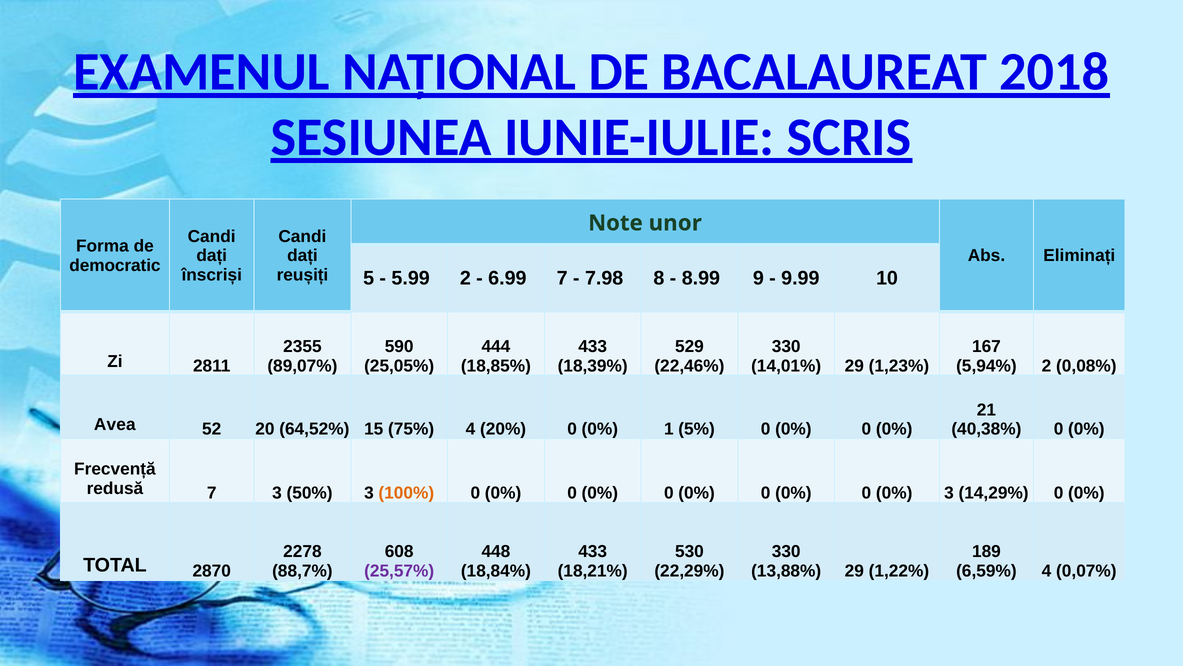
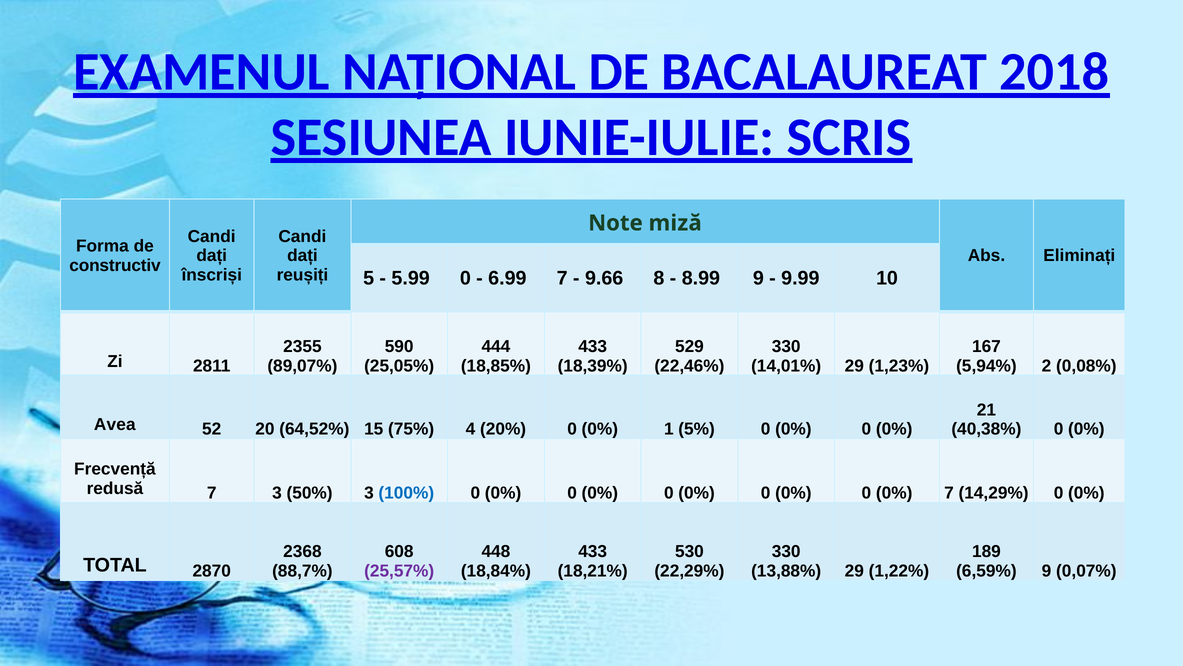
unor: unor -> miză (675, 223)
democratic: democratic -> constructiv (115, 265)
5.99 2: 2 -> 0 (465, 278)
7.98: 7.98 -> 9.66 (604, 278)
100% colour: orange -> blue (406, 493)
0% 3: 3 -> 7 (949, 493)
2278: 2278 -> 2368 (302, 551)
6,59% 4: 4 -> 9 (1047, 570)
